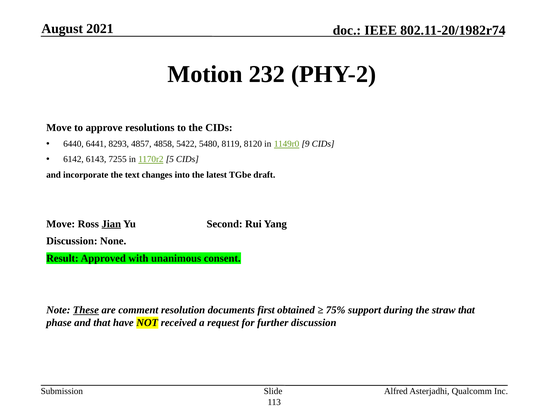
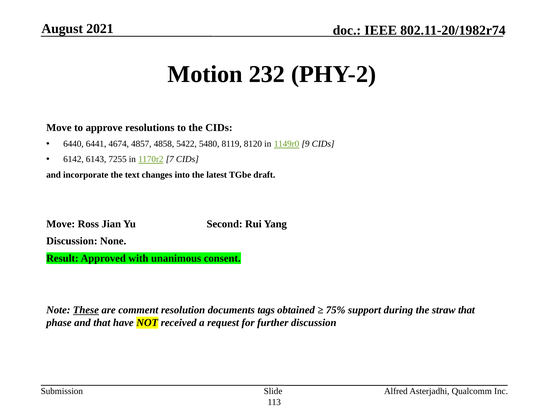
8293: 8293 -> 4674 (119, 144)
5: 5 -> 7 (170, 159)
Jian underline: present -> none (111, 224)
first: first -> tags (266, 310)
